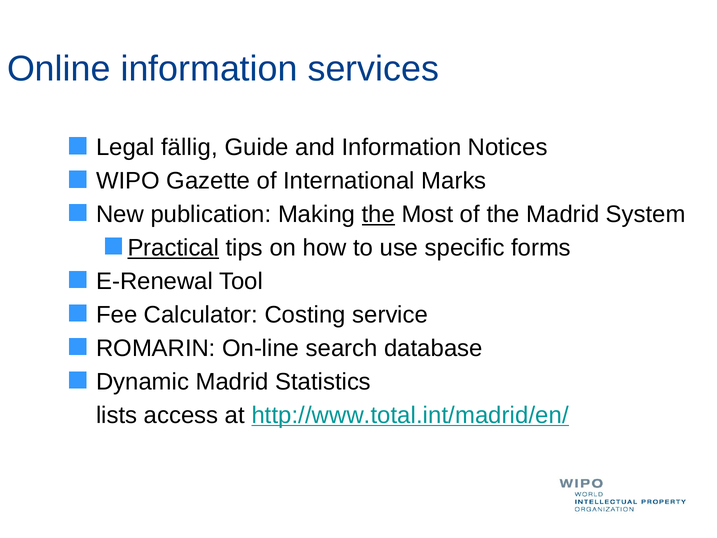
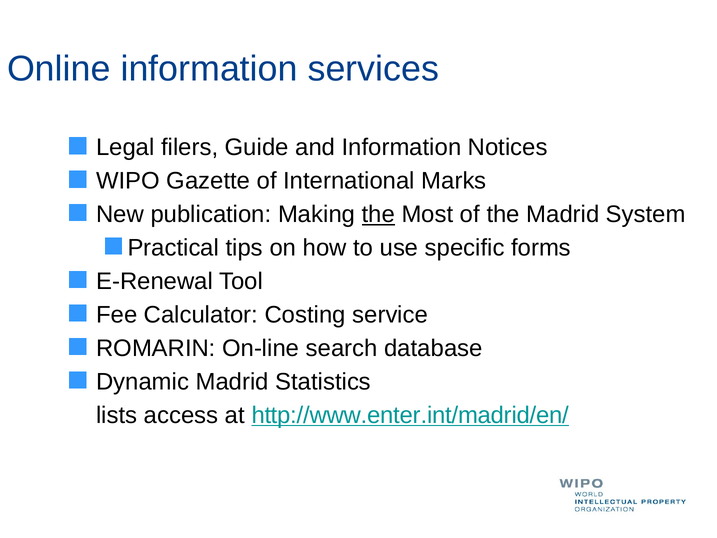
fällig: fällig -> filers (190, 147)
Practical underline: present -> none (173, 248)
http://www.total.int/madrid/en/: http://www.total.int/madrid/en/ -> http://www.enter.int/madrid/en/ (410, 415)
